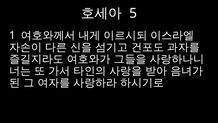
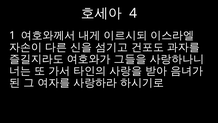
5: 5 -> 4 (133, 13)
